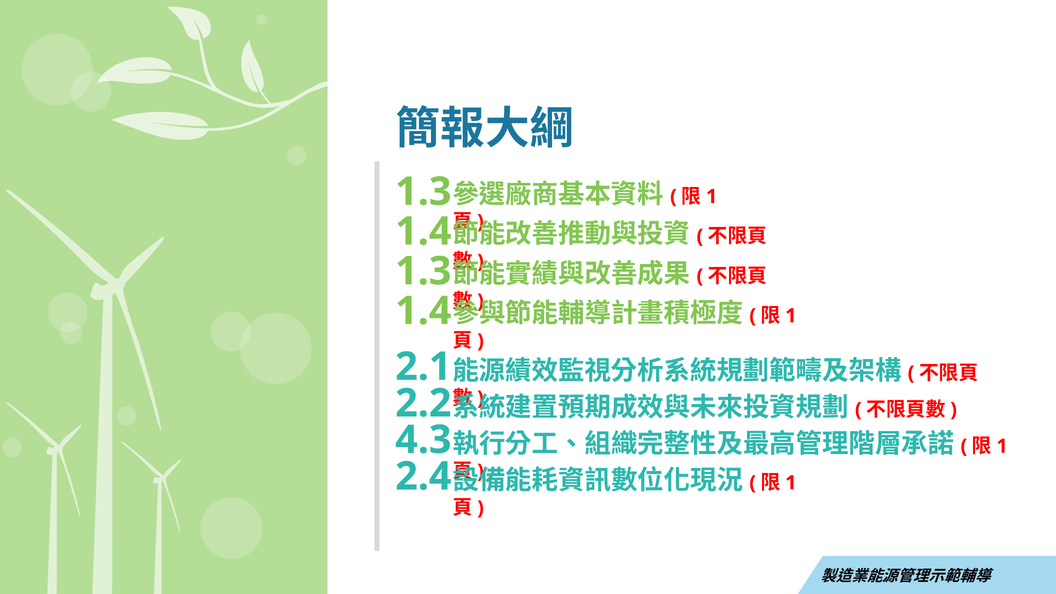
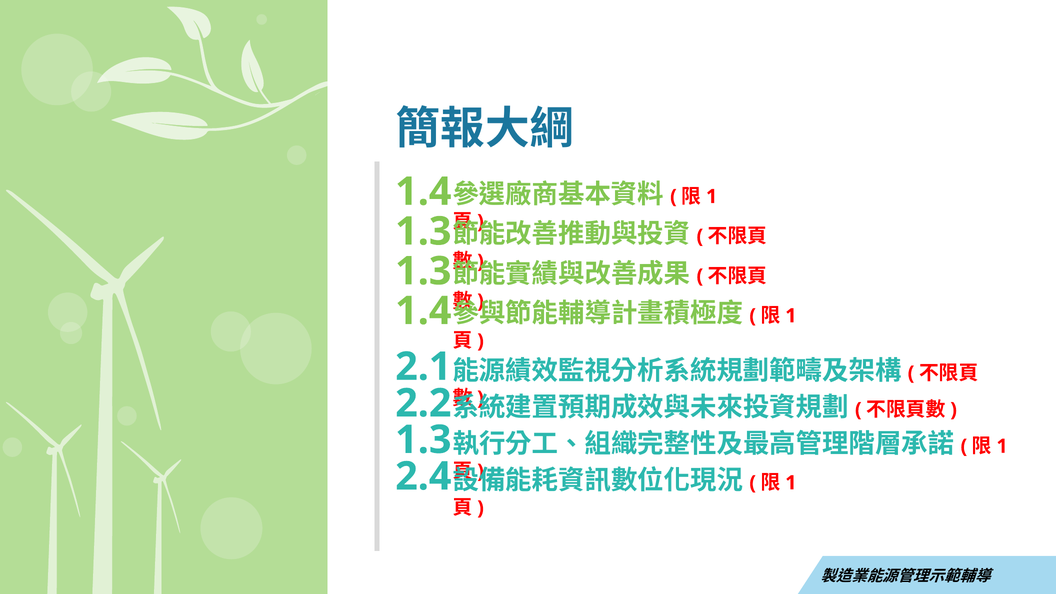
1.3: 1.3 -> 1.4 (423, 192)
1.4: 1.4 -> 1.3 (423, 232)
4.3: 4.3 -> 1.3 (423, 440)
